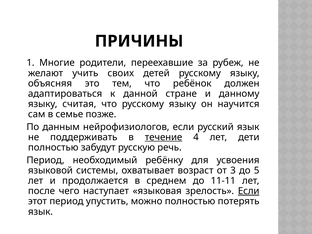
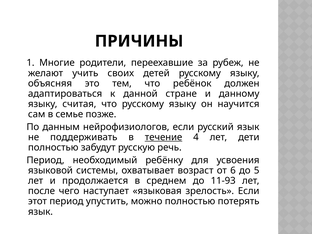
3: 3 -> 6 (233, 170)
11-11: 11-11 -> 11-93 (223, 181)
Если underline: present -> none (249, 191)
